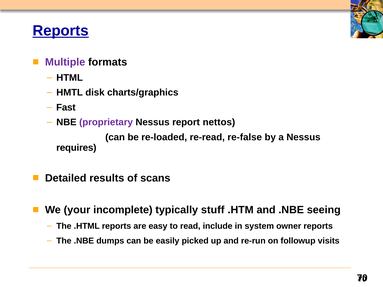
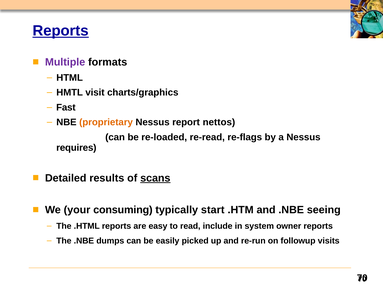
disk: disk -> visit (95, 93)
proprietary colour: purple -> orange (106, 122)
re-false: re-false -> re-flags (245, 137)
scans underline: none -> present (155, 178)
incomplete: incomplete -> consuming (123, 210)
stuff: stuff -> start (213, 210)
